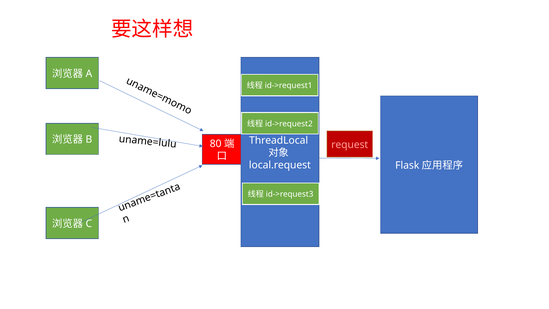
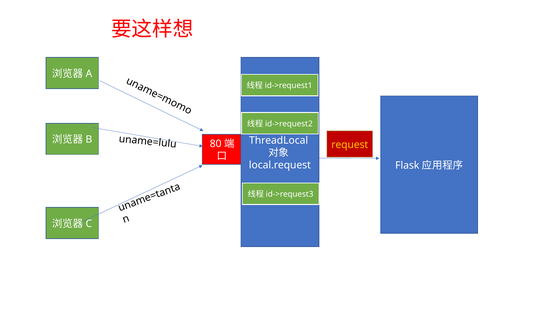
request colour: pink -> yellow (350, 145)
